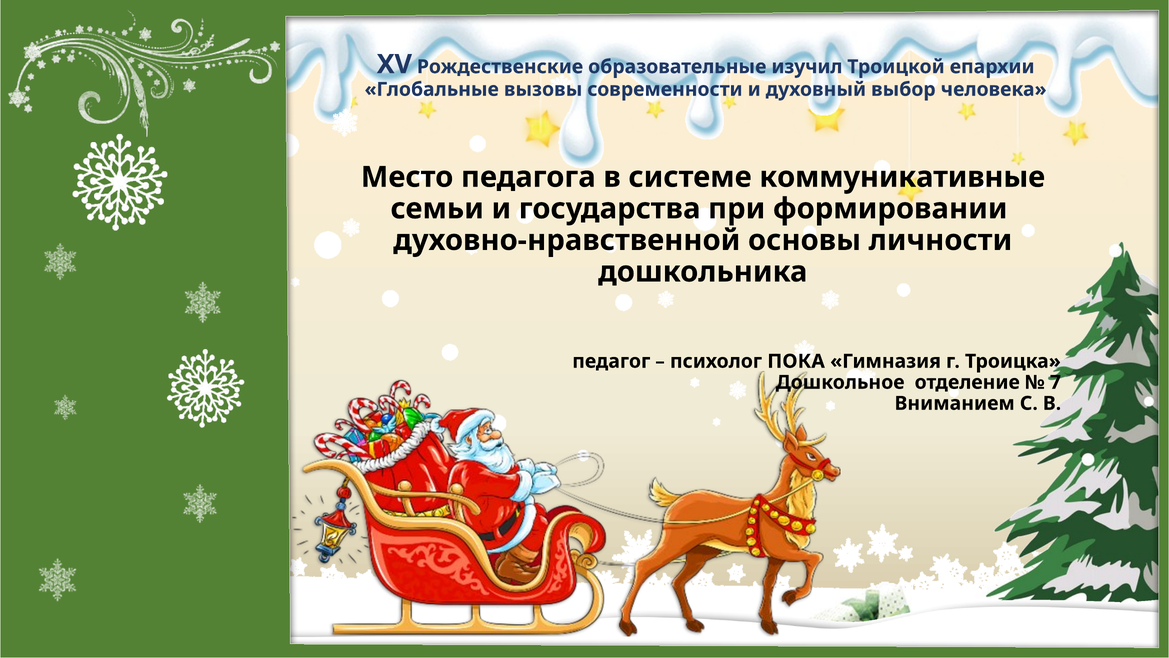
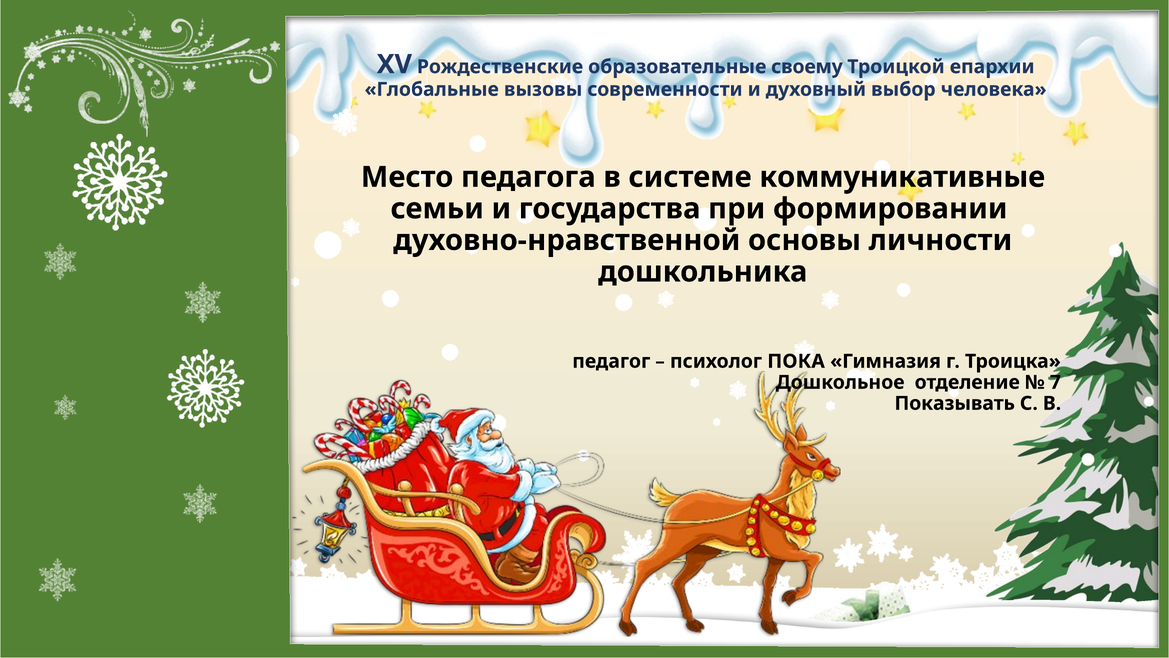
изучил: изучил -> своему (807, 67)
Вниманием: Вниманием -> Показывать (955, 403)
